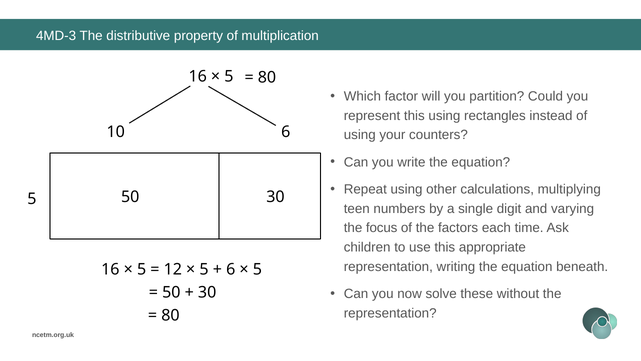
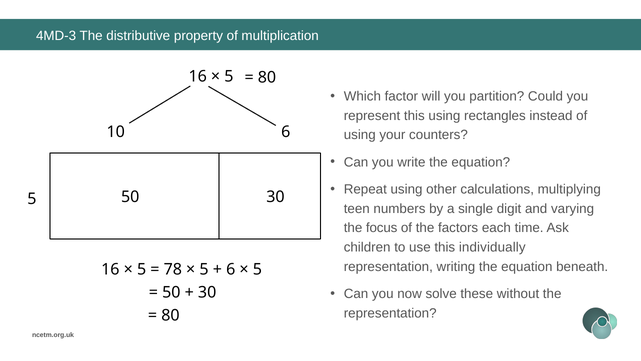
appropriate: appropriate -> individually (492, 247)
12: 12 -> 78 (173, 269)
